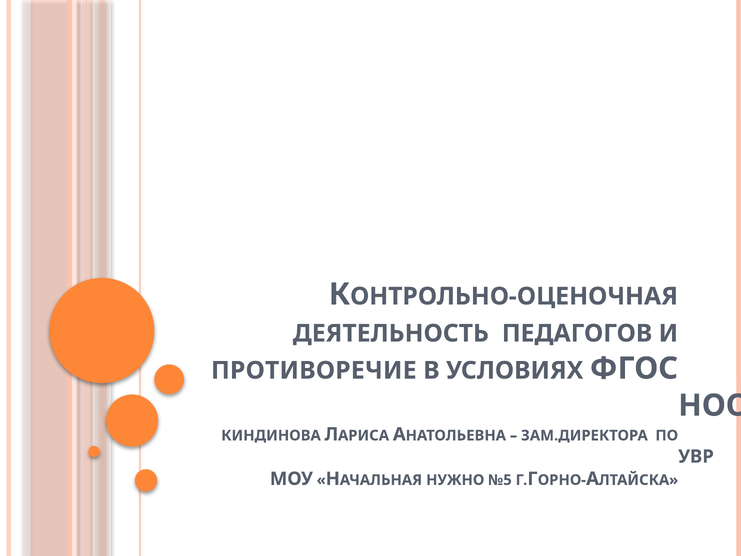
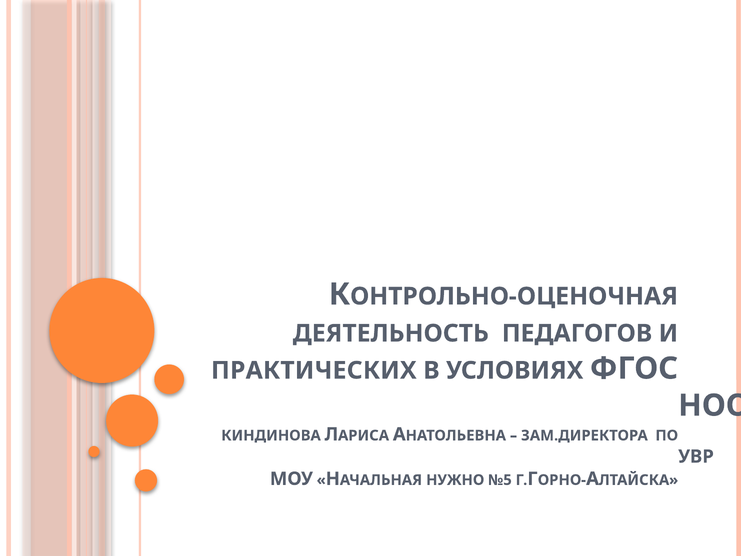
ПРОТИВОРЕЧИЕ: ПРОТИВОРЕЧИЕ -> ПРАКТИЧЕСКИХ (314, 370)
